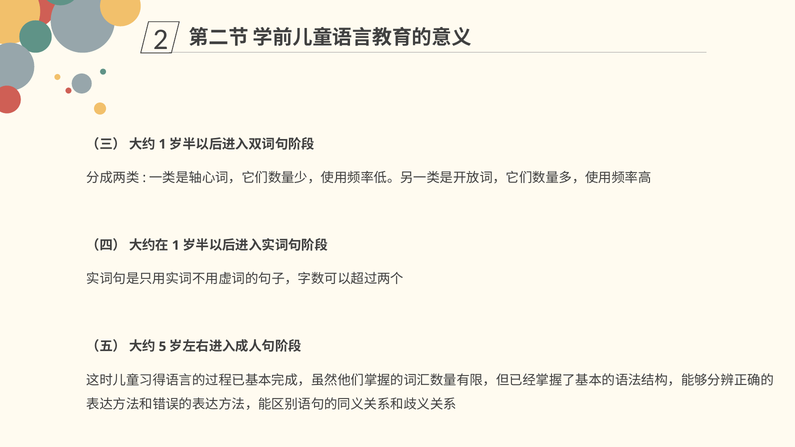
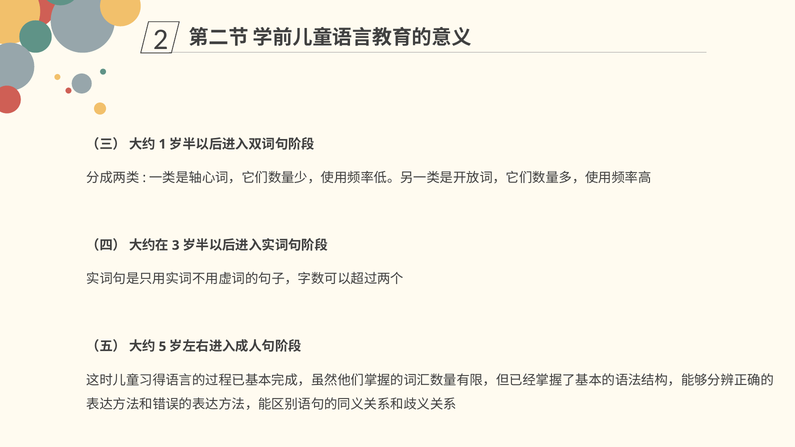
1: 1 -> 3 (176, 245)
